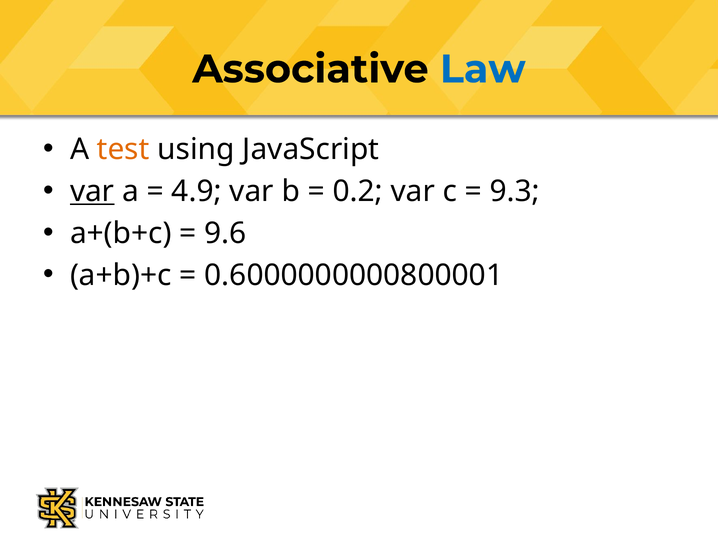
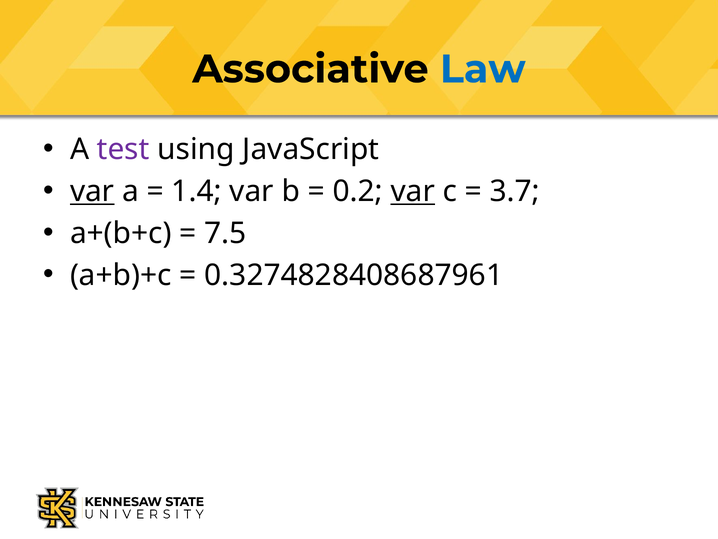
test colour: orange -> purple (123, 149)
4.9: 4.9 -> 1.4 (197, 191)
var underline: none -> present (413, 191)
9.3: 9.3 -> 3.7 (515, 191)
9.6: 9.6 -> 7.5 (225, 233)
0.6000000000800001: 0.6000000000800001 -> 0.3274828408687961 (354, 275)
